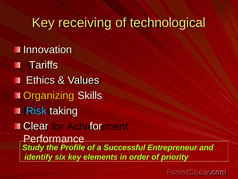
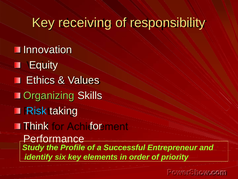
technological: technological -> responsibility (168, 23)
Tariffs: Tariffs -> Equity (43, 65)
Organizing colour: yellow -> light green (49, 95)
Clear: Clear -> Think (36, 126)
